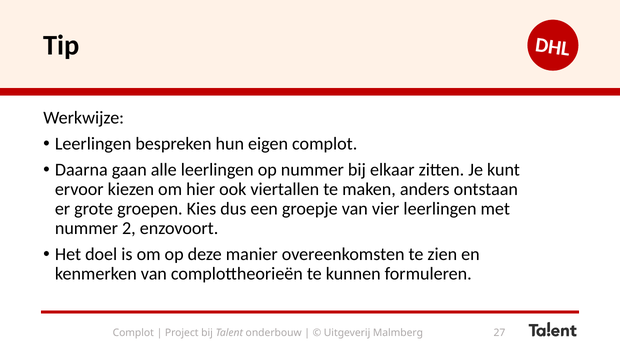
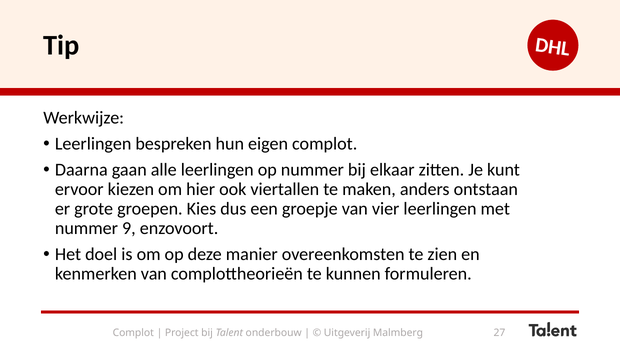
2: 2 -> 9 (129, 228)
